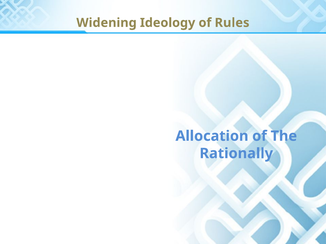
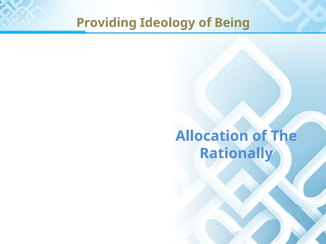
Widening: Widening -> Providing (107, 23)
Rules: Rules -> Being (232, 23)
